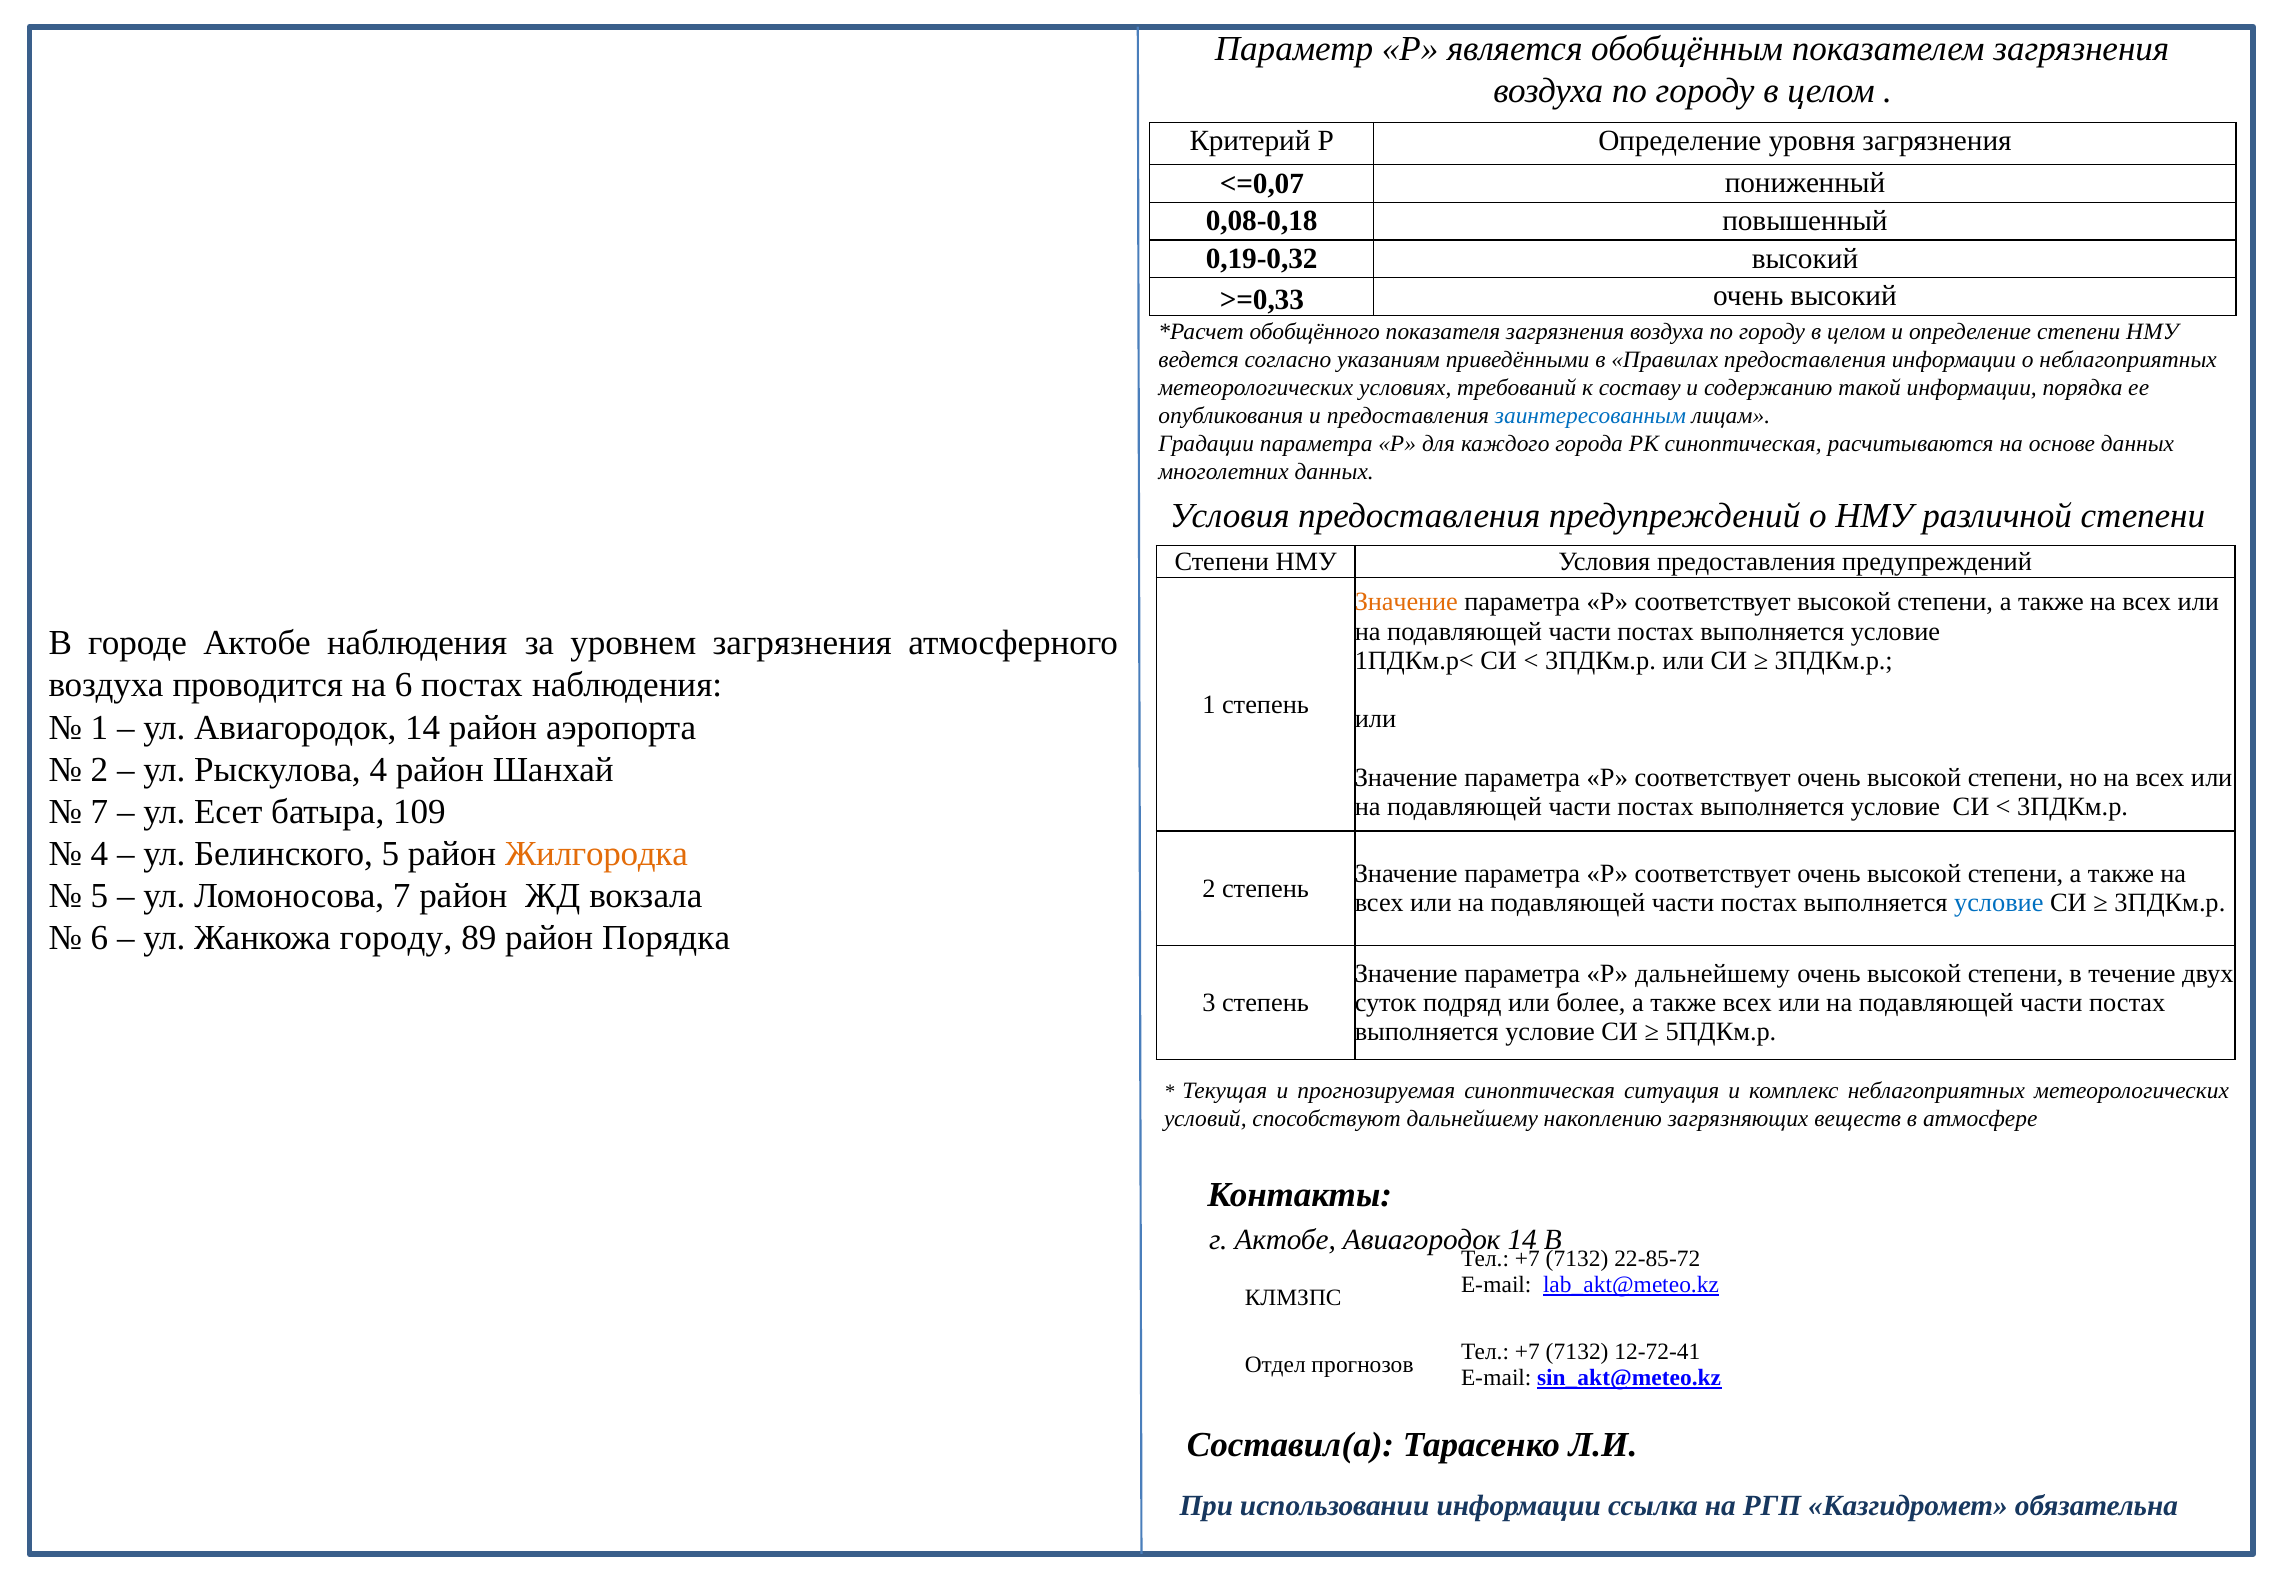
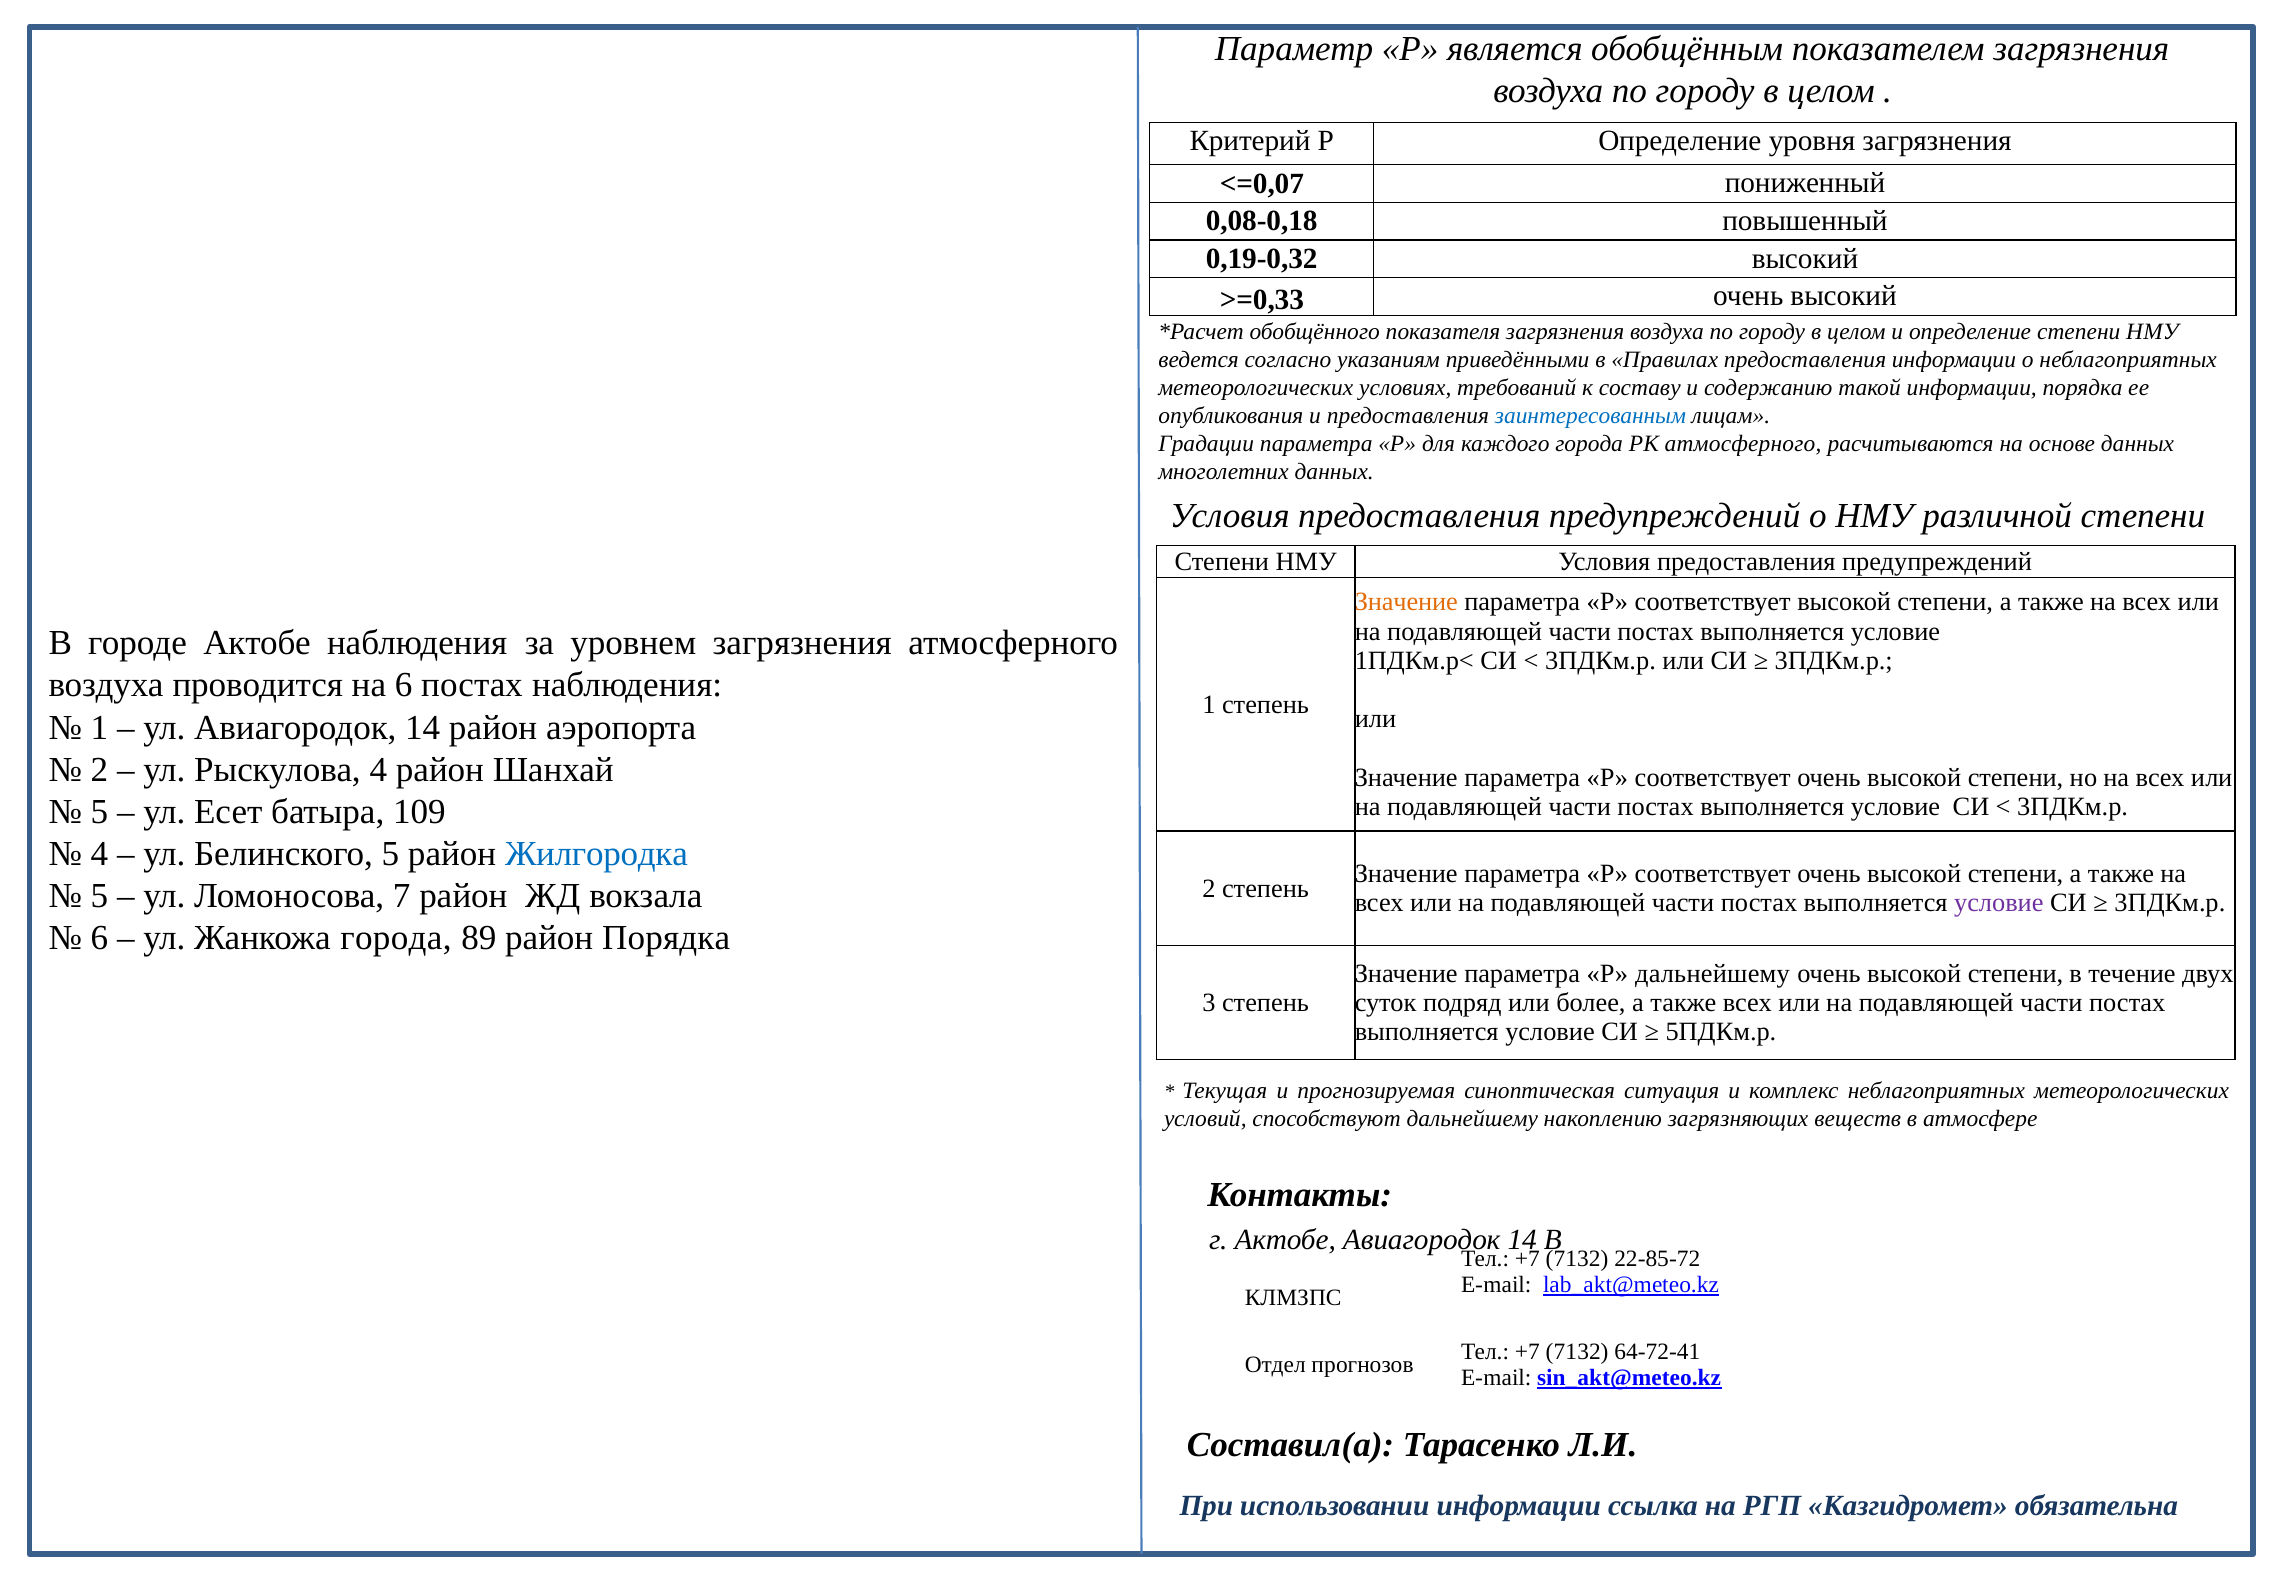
РК синоптическая: синоптическая -> атмосферного (1743, 443)
7: 7 -> 5 (99, 812)
Жилгородка colour: orange -> blue (596, 854)
условие colour: blue -> purple (1999, 903)
Жанкожа городу: городу -> города (396, 938)
12-72-41: 12-72-41 -> 64-72-41 (1657, 1351)
